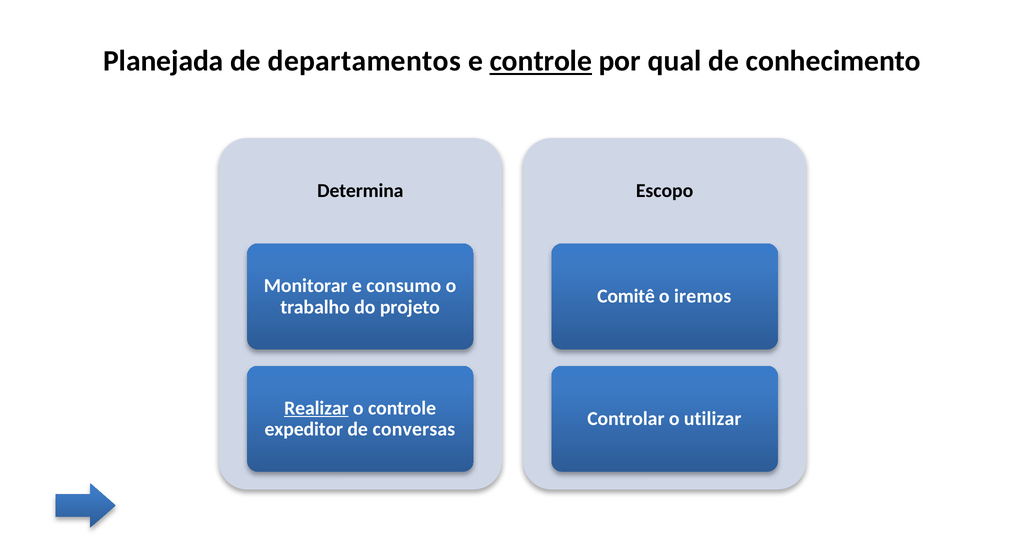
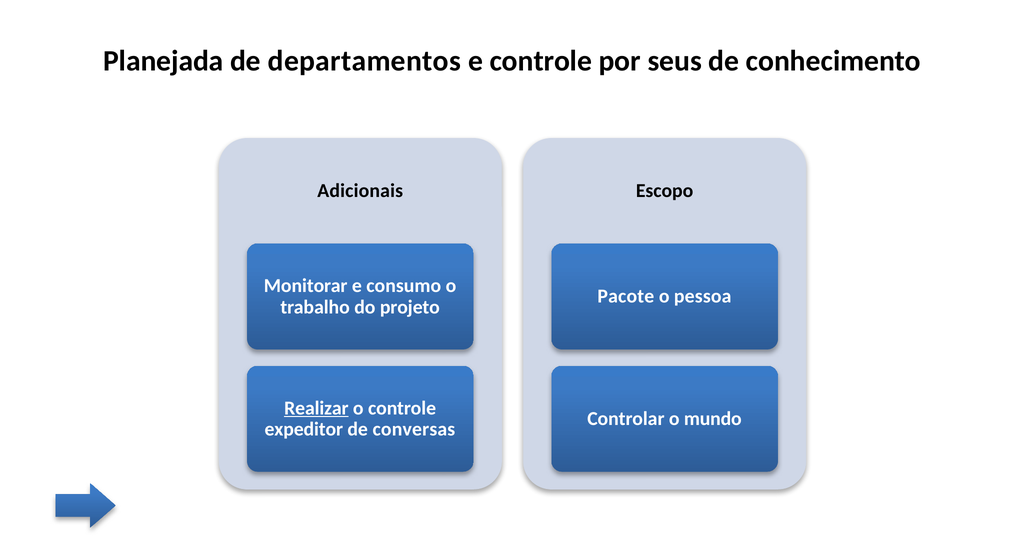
controle underline: present -> none (541, 61)
qual: qual -> seus (675, 61)
Determina: Determina -> Adicionais (360, 190)
Comitê: Comitê -> Pacote (626, 296)
iremos: iremos -> pessoa (703, 296)
utilizar: utilizar -> mundo (713, 418)
